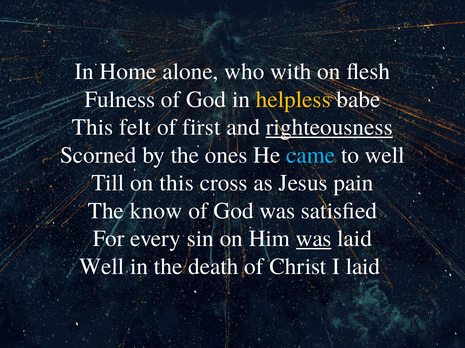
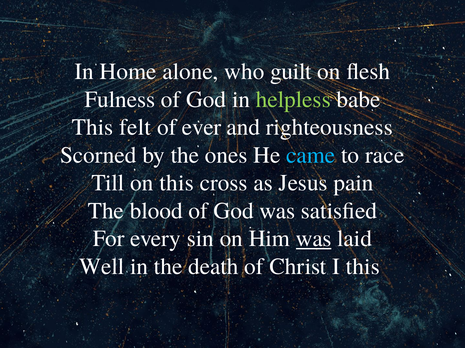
with: with -> guilt (291, 72)
helpless colour: yellow -> light green (293, 100)
first: first -> ever (202, 128)
righteousness underline: present -> none (329, 128)
to well: well -> race (385, 155)
know: know -> blood (156, 211)
I laid: laid -> this (363, 267)
